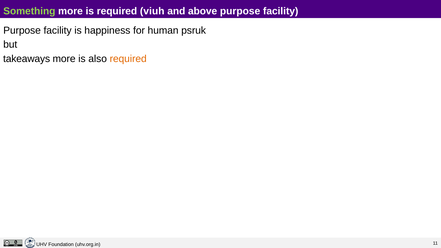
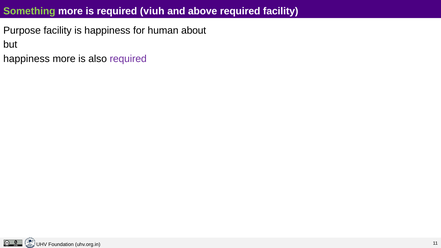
above purpose: purpose -> required (240, 11)
psruk: psruk -> about (194, 30)
takeaways: takeaways -> happiness (27, 59)
required colour: orange -> purple (128, 59)
